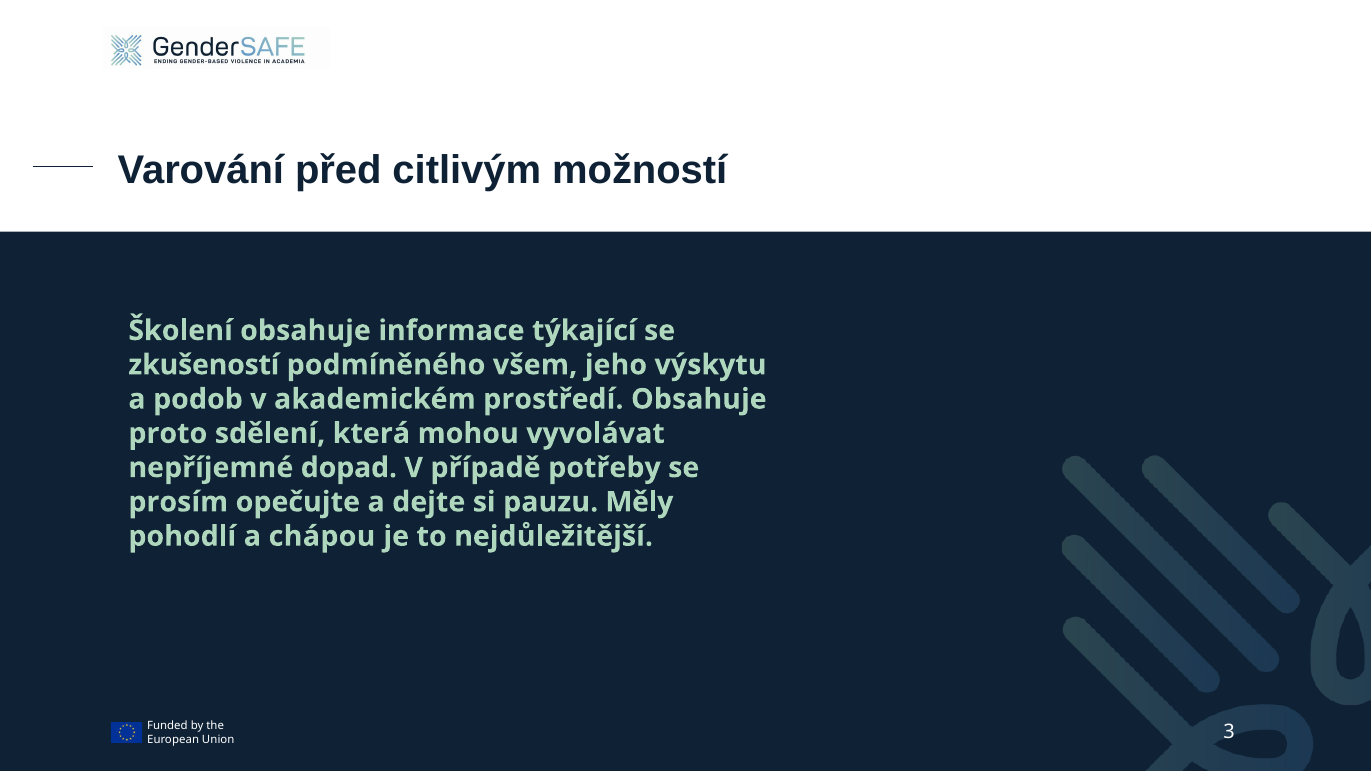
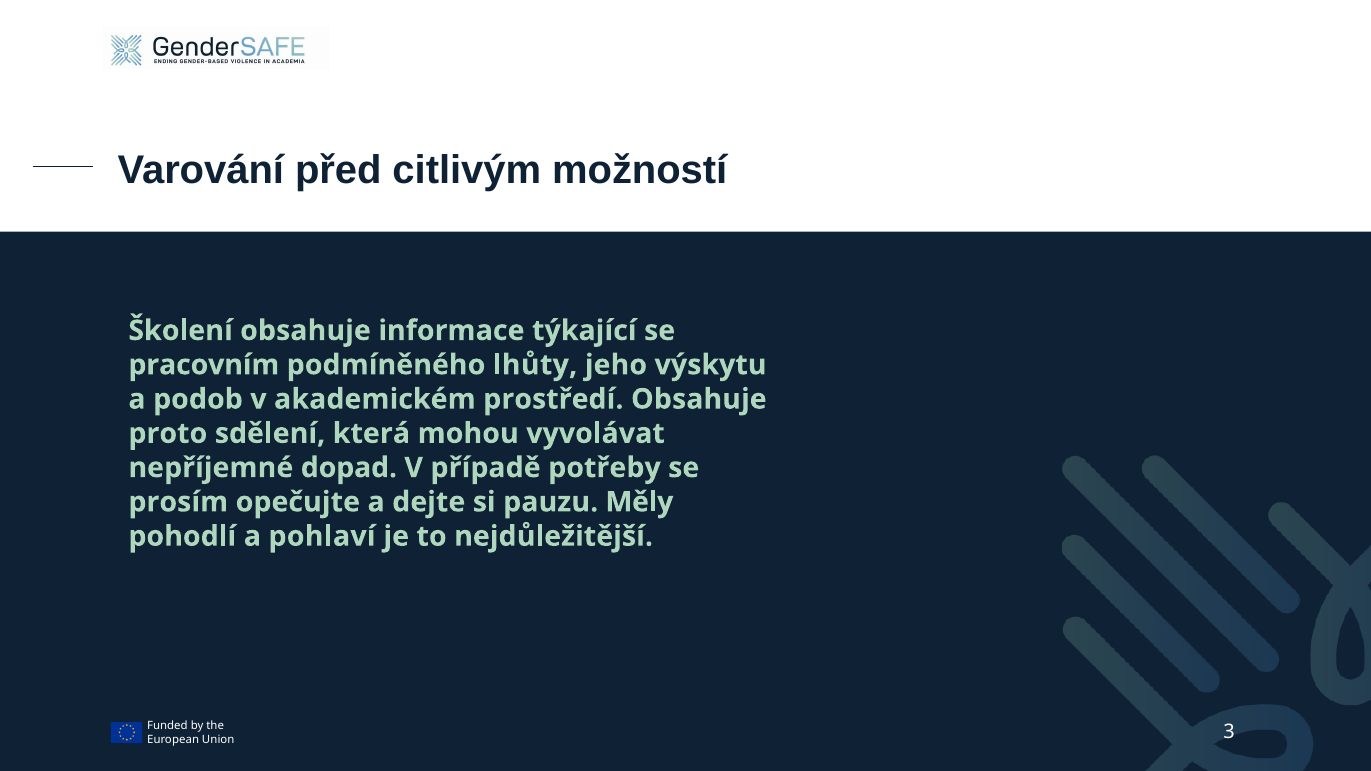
zkušeností: zkušeností -> pracovním (204, 365)
všem: všem -> lhůty (535, 365)
chápou: chápou -> pohlaví (322, 536)
